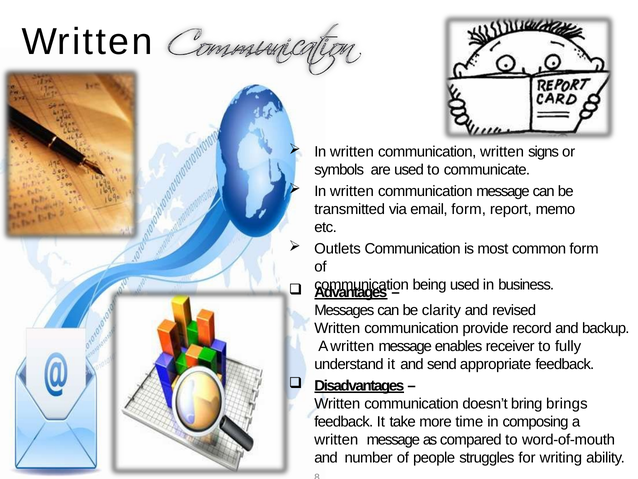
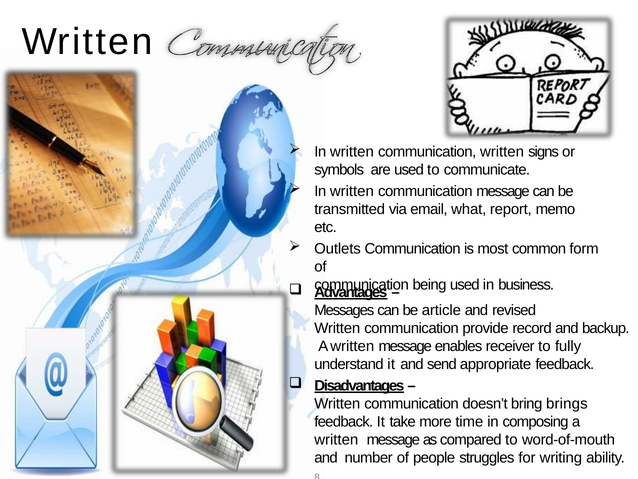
email form: form -> what (469, 209)
clarity: clarity -> article (441, 310)
